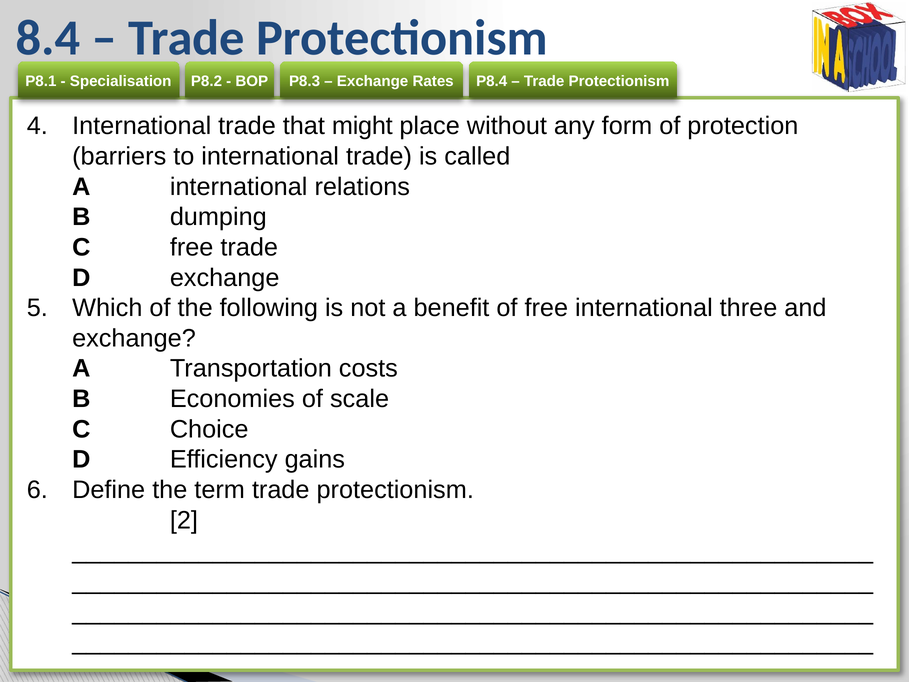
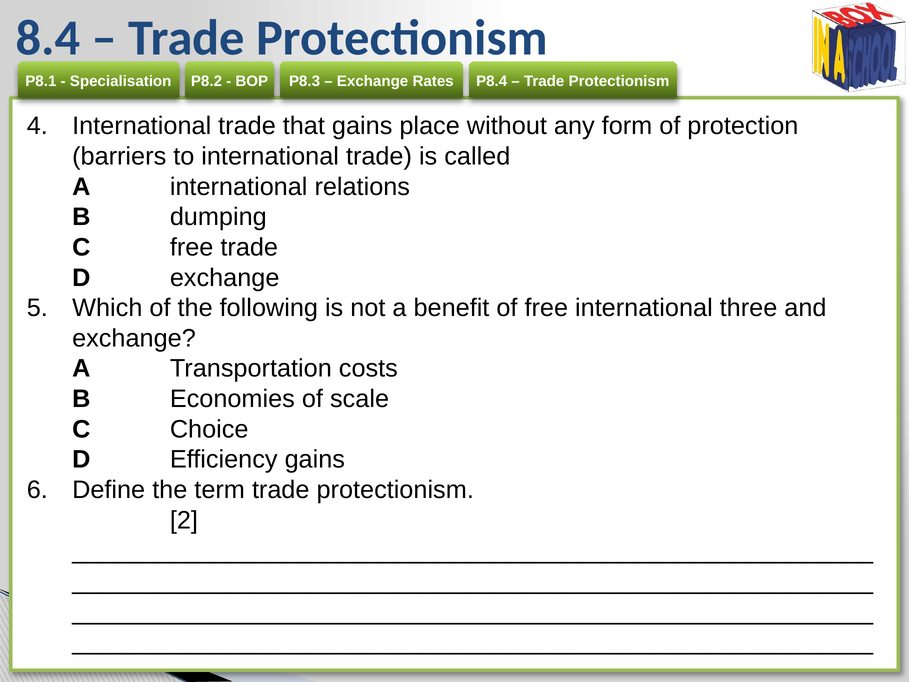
that might: might -> gains (362, 126)
